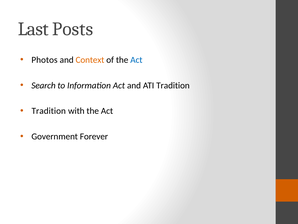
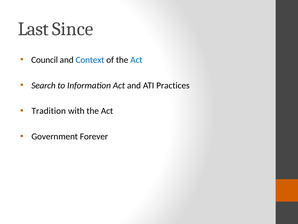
Posts: Posts -> Since (73, 29)
Photos: Photos -> Council (45, 60)
Context colour: orange -> blue (90, 60)
ATI Tradition: Tradition -> Practices (173, 85)
